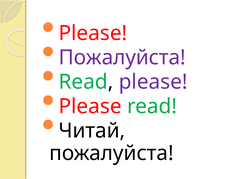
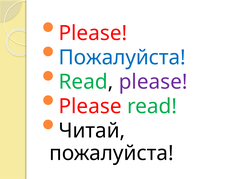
Пожалуйста colour: purple -> blue (122, 57)
